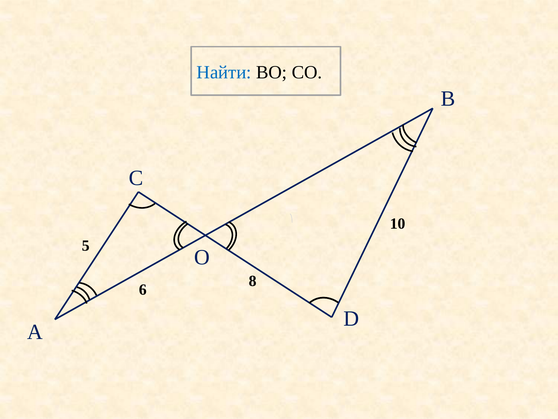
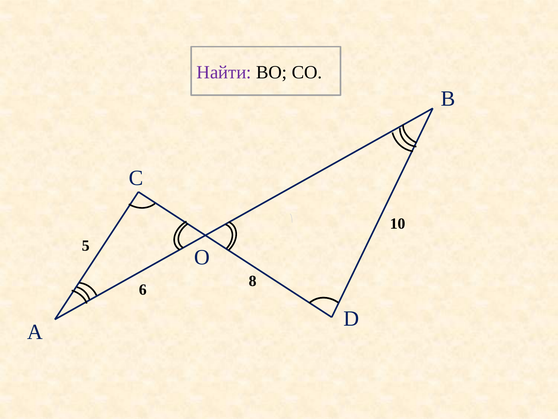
Найти colour: blue -> purple (224, 72)
